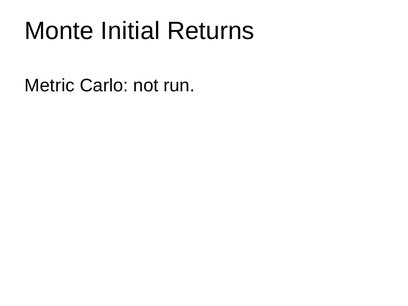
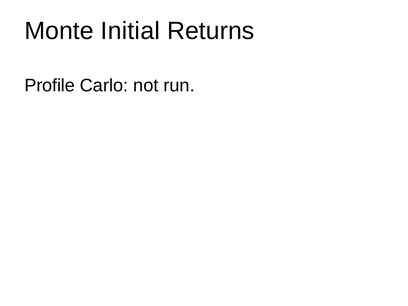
Metric: Metric -> Profile (50, 86)
